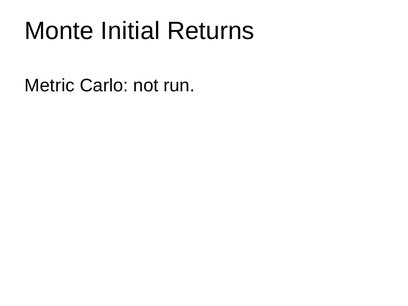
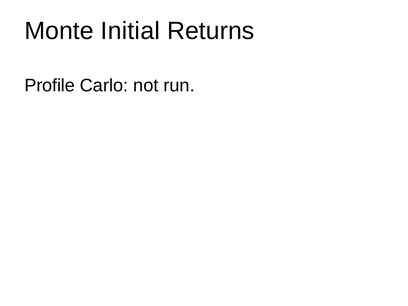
Metric: Metric -> Profile (50, 86)
